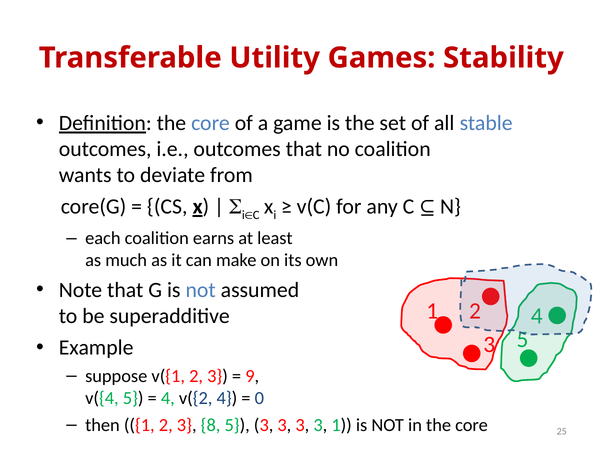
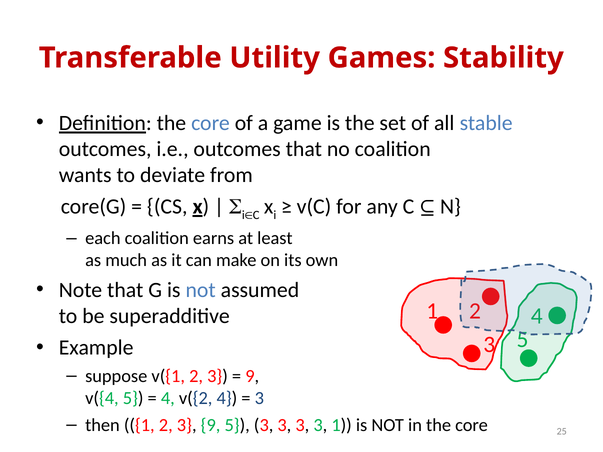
0: 0 -> 3 (259, 399)
3 8: 8 -> 9 (211, 425)
